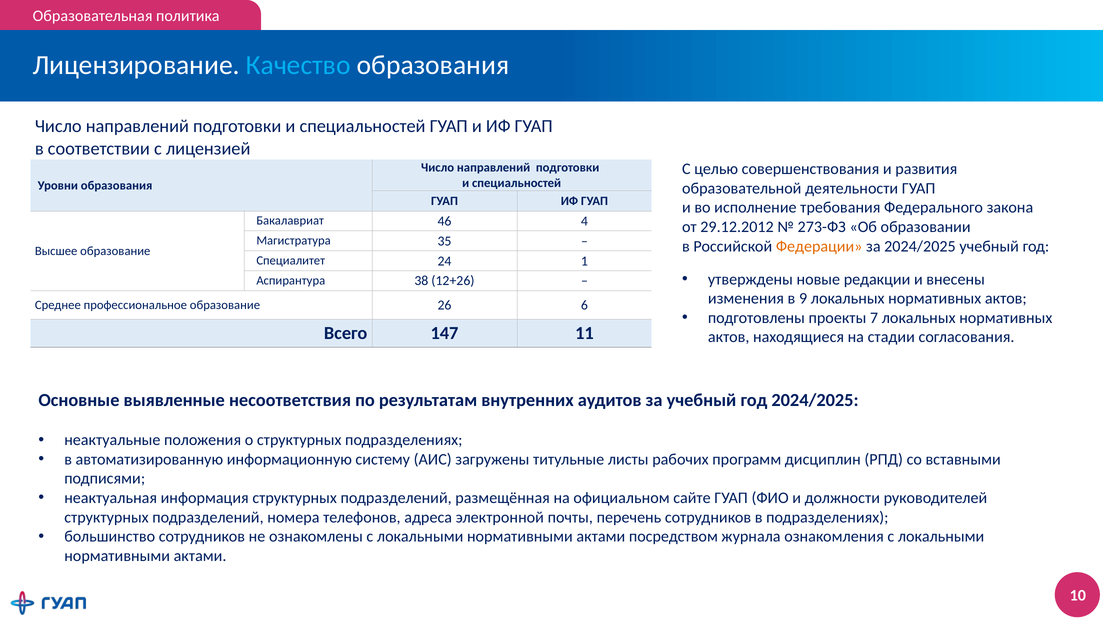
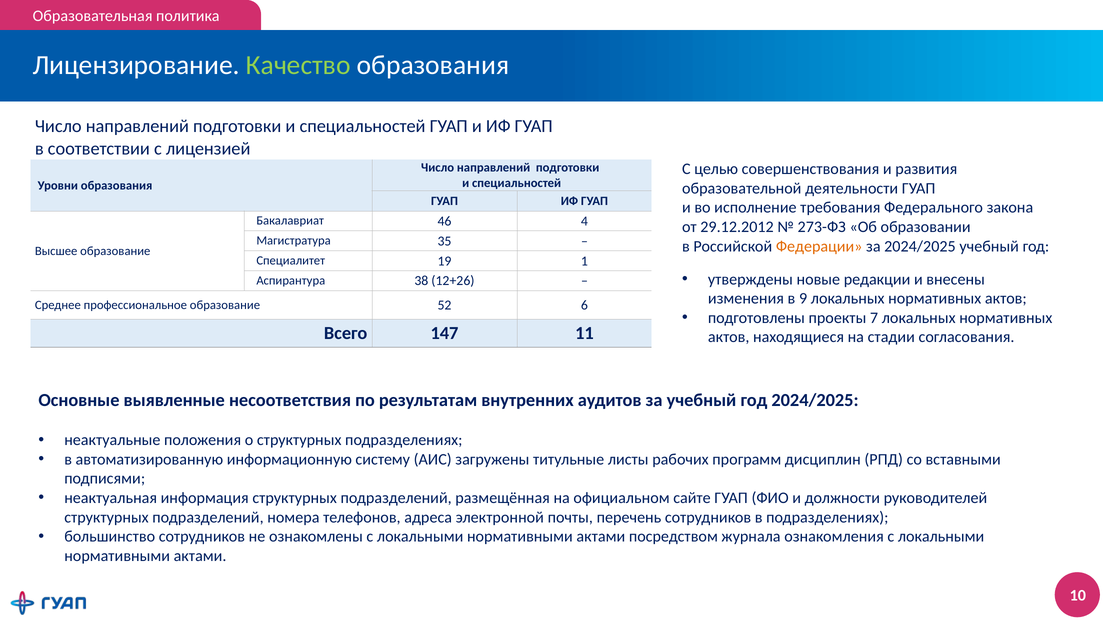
Качество colour: light blue -> light green (298, 65)
24: 24 -> 19 (445, 261)
26: 26 -> 52 (445, 305)
